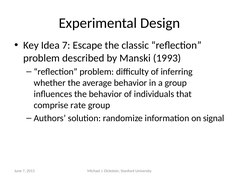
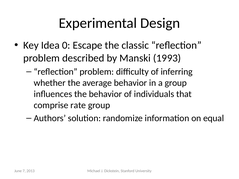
Idea 7: 7 -> 0 (66, 45)
signal: signal -> equal (214, 118)
